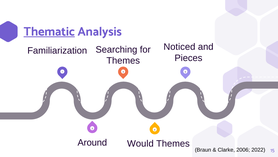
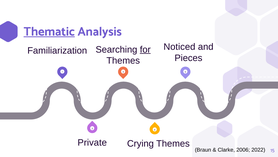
for underline: none -> present (145, 49)
Around: Around -> Private (92, 142)
Would: Would -> Crying (140, 143)
